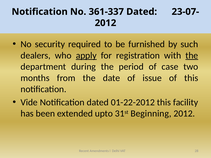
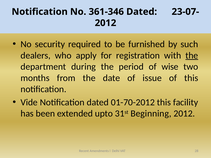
361-337: 361-337 -> 361-346 (106, 12)
apply underline: present -> none (86, 56)
case: case -> wise (170, 67)
01-22-2012: 01-22-2012 -> 01-70-2012 (133, 102)
